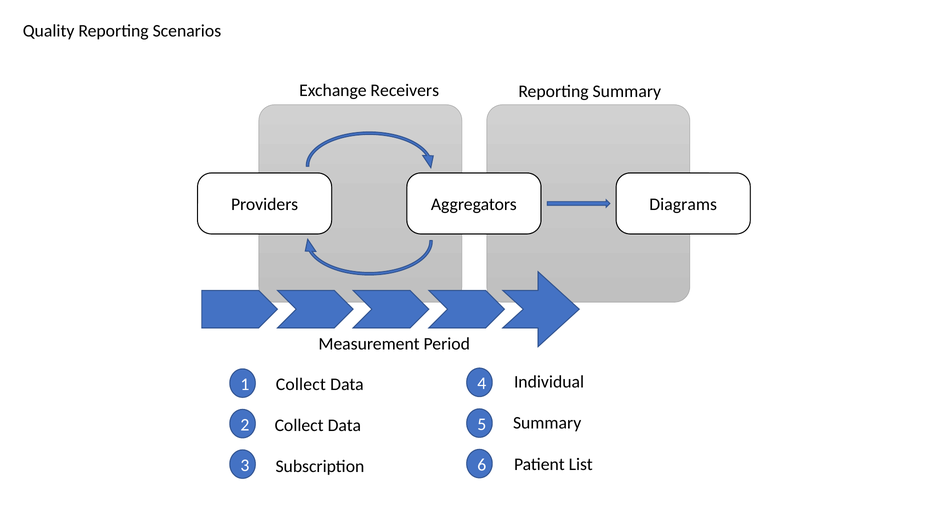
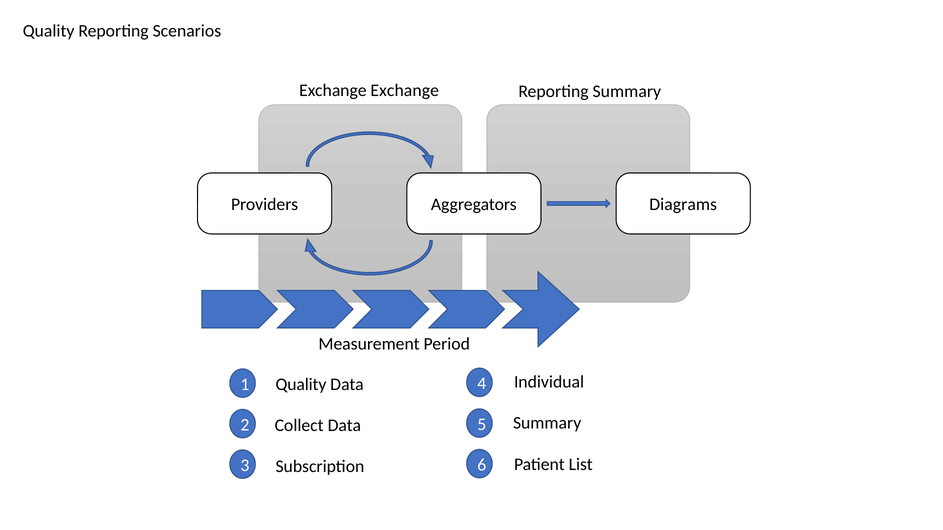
Exchange Receivers: Receivers -> Exchange (405, 91)
Collect: Collect -> Quality (301, 384)
